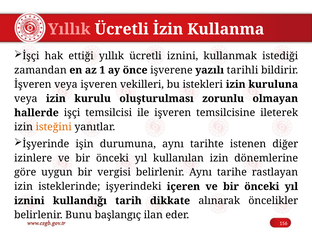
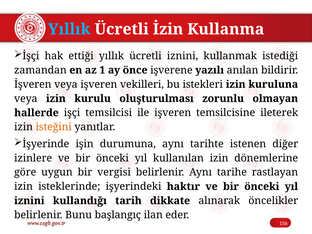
Yıllık colour: pink -> light blue (69, 29)
tarihli: tarihli -> anılan (243, 70)
içeren: içeren -> haktır (183, 187)
